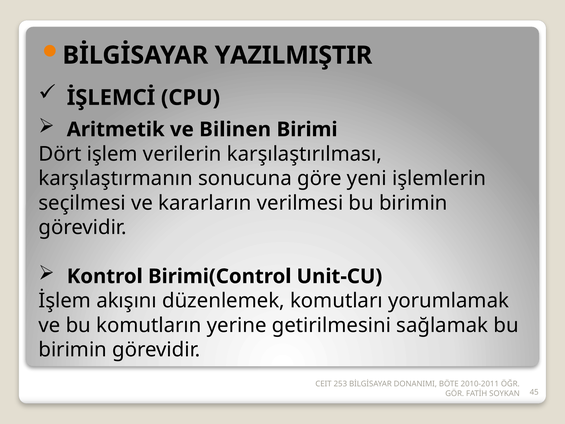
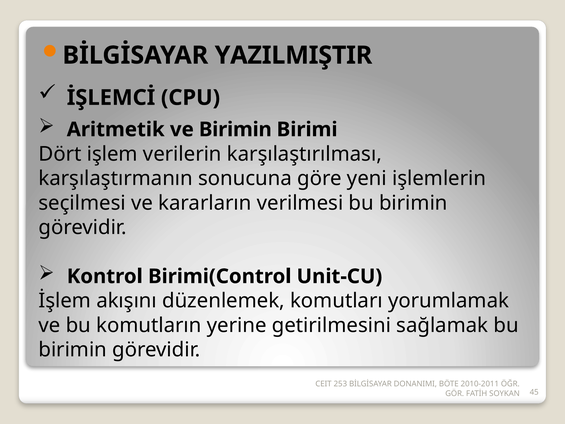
ve Bilinen: Bilinen -> Birimin (235, 129)
